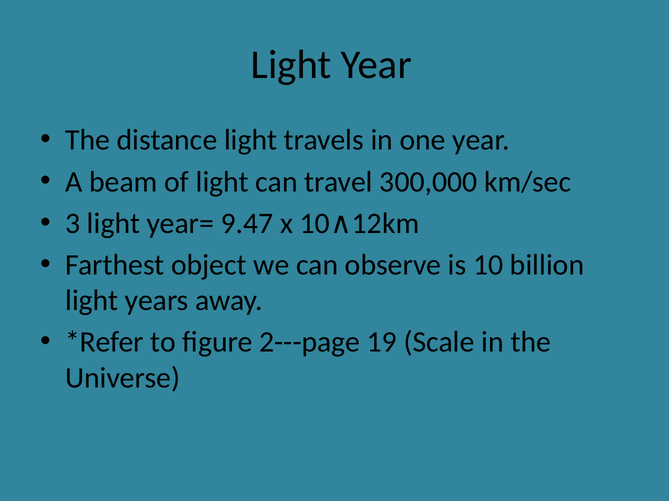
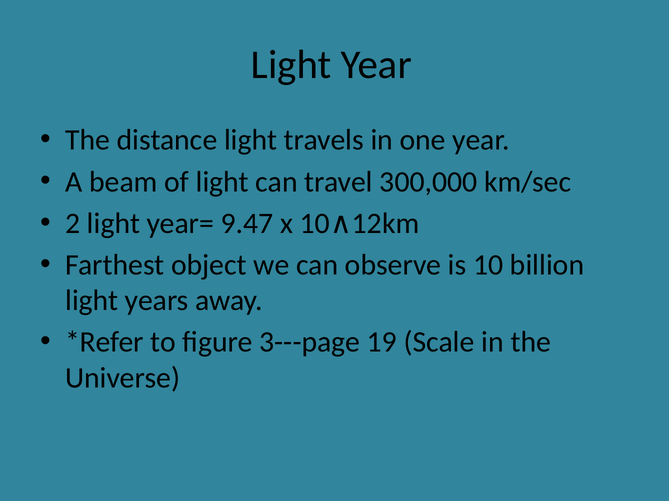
3: 3 -> 2 (73, 224)
2---page: 2---page -> 3---page (310, 343)
